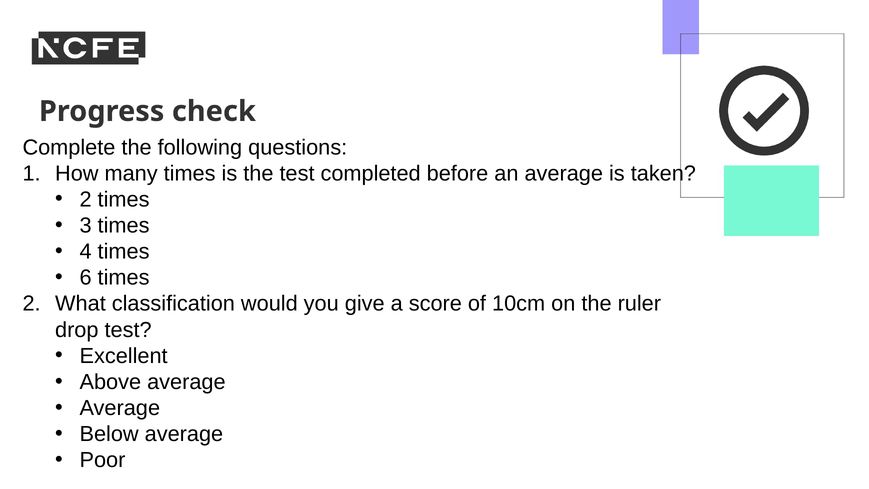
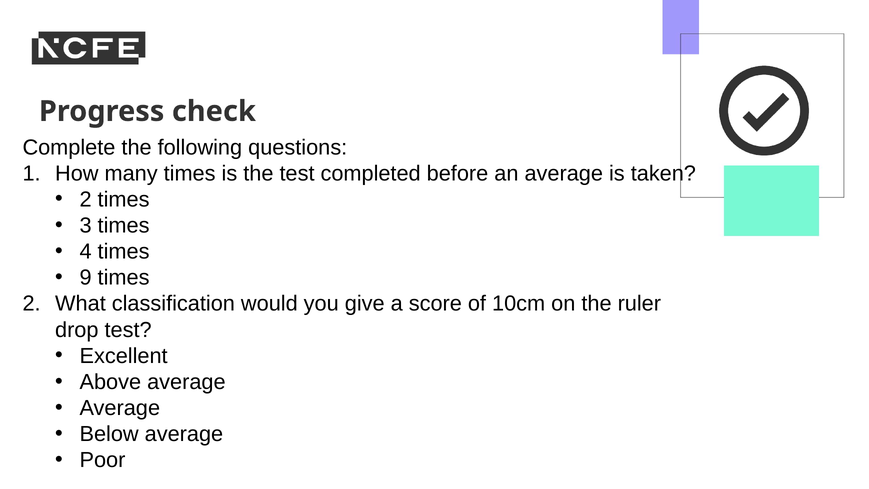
6: 6 -> 9 (86, 278)
